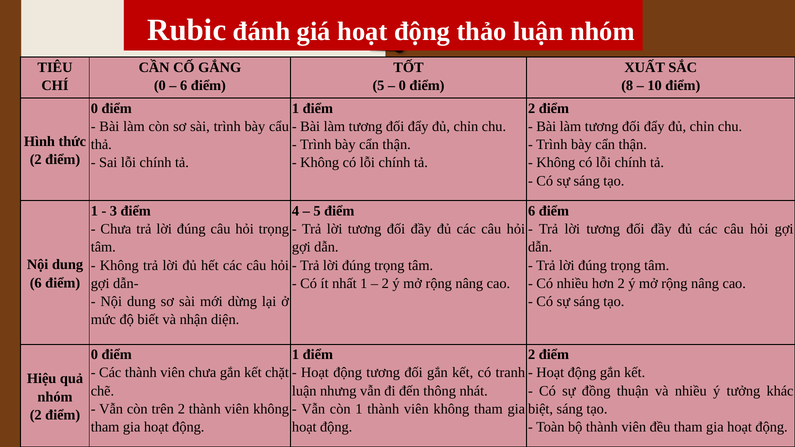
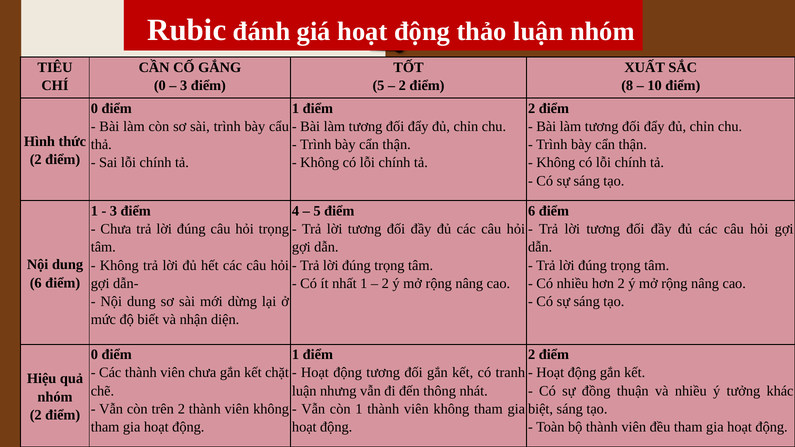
6: 6 -> 3 (184, 86)
0: 0 -> 2 (402, 86)
